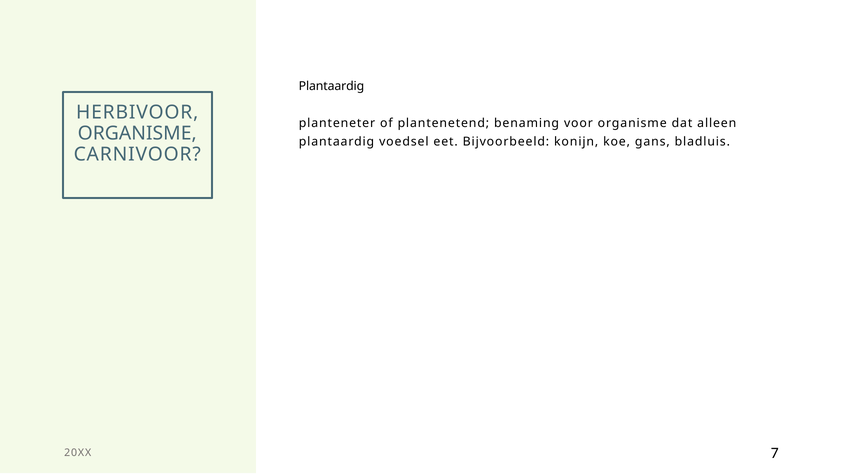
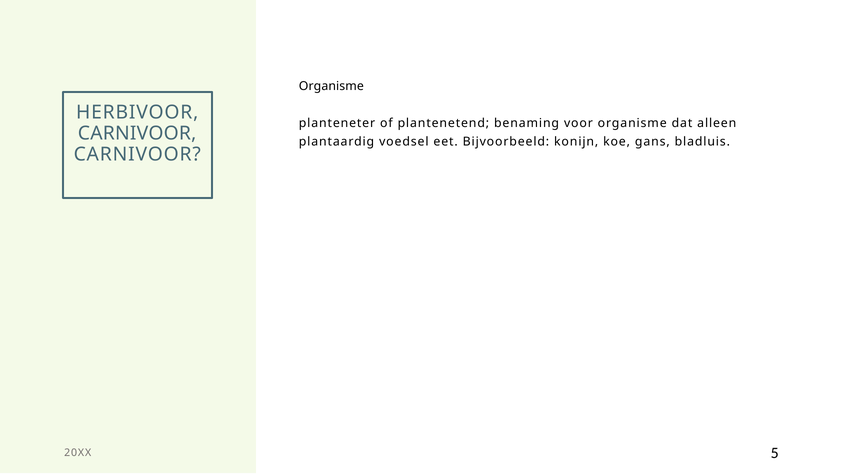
Plantaardig: Plantaardig -> Organisme (331, 86)
ORGANISME: ORGANISME -> CARNIVOOR (137, 133)
7: 7 -> 5 (775, 453)
